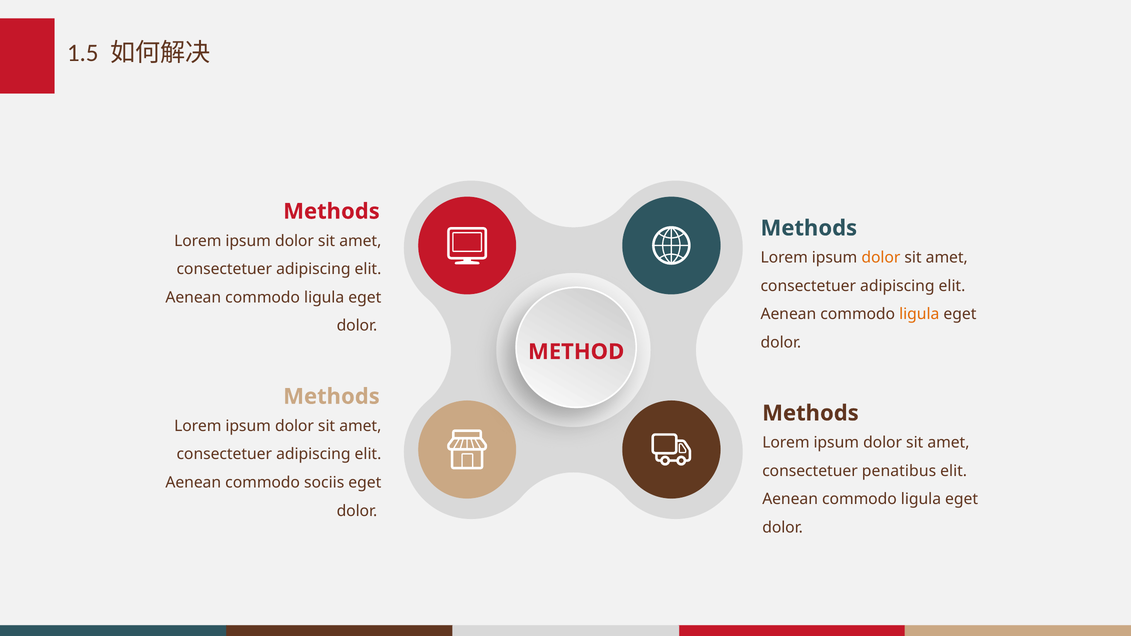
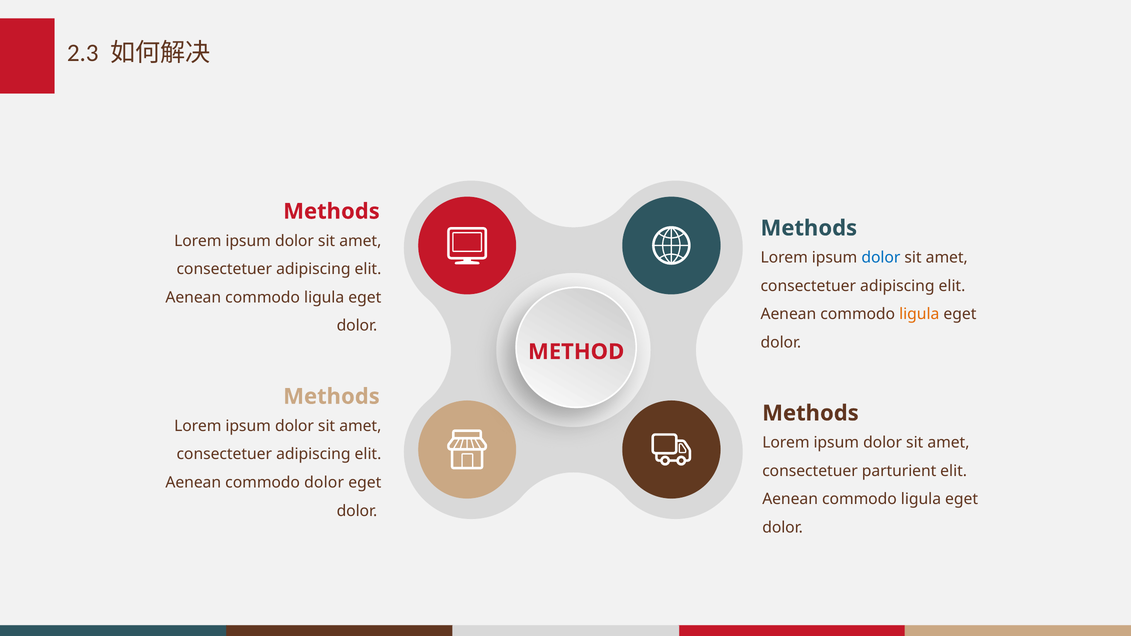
1.5: 1.5 -> 2.3 (83, 53)
dolor colour: orange -> blue (881, 258)
penatibus: penatibus -> parturient (899, 471)
commodo sociis: sociis -> dolor (324, 483)
